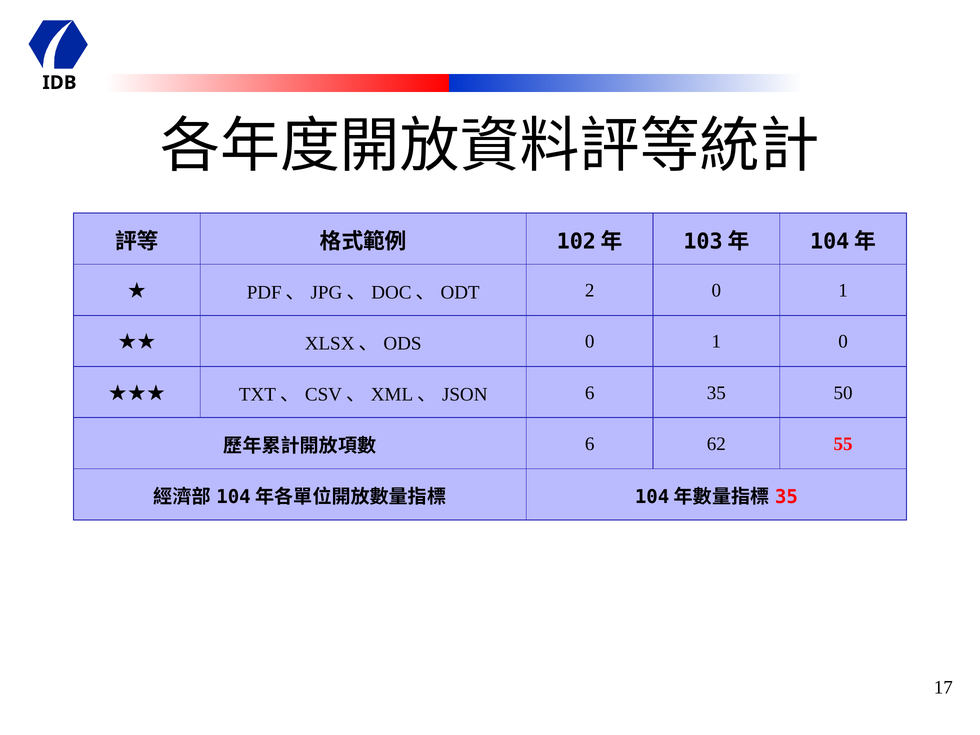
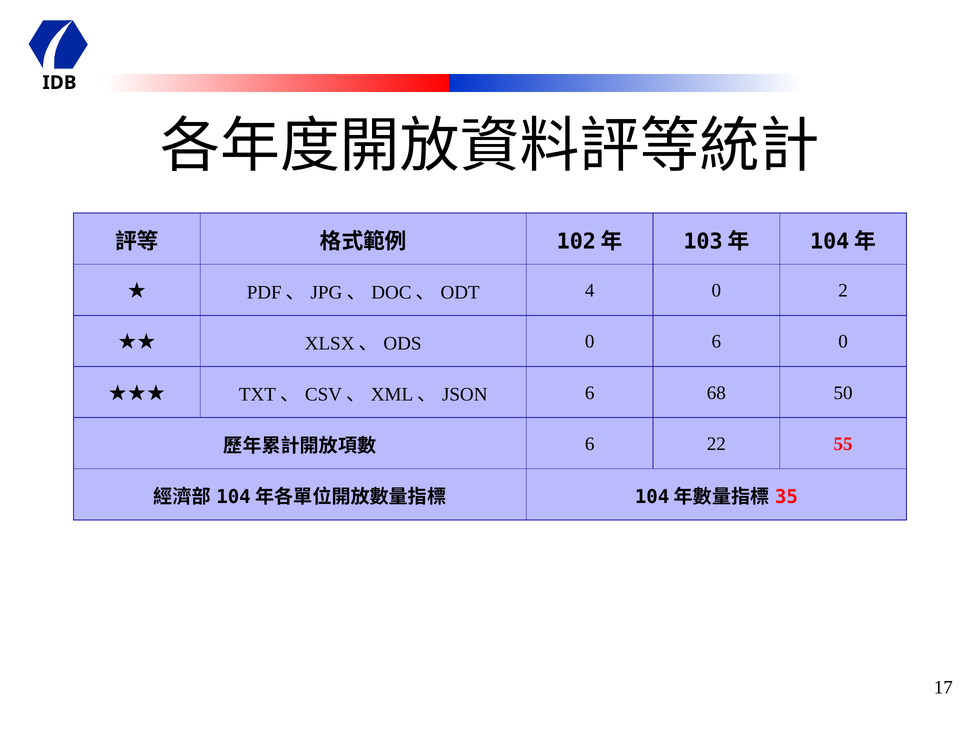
2: 2 -> 4 (590, 290)
1: 1 -> 2 (843, 290)
1: 1 -> 6 (716, 342)
6 35: 35 -> 68 (716, 393)
62: 62 -> 22 (716, 444)
